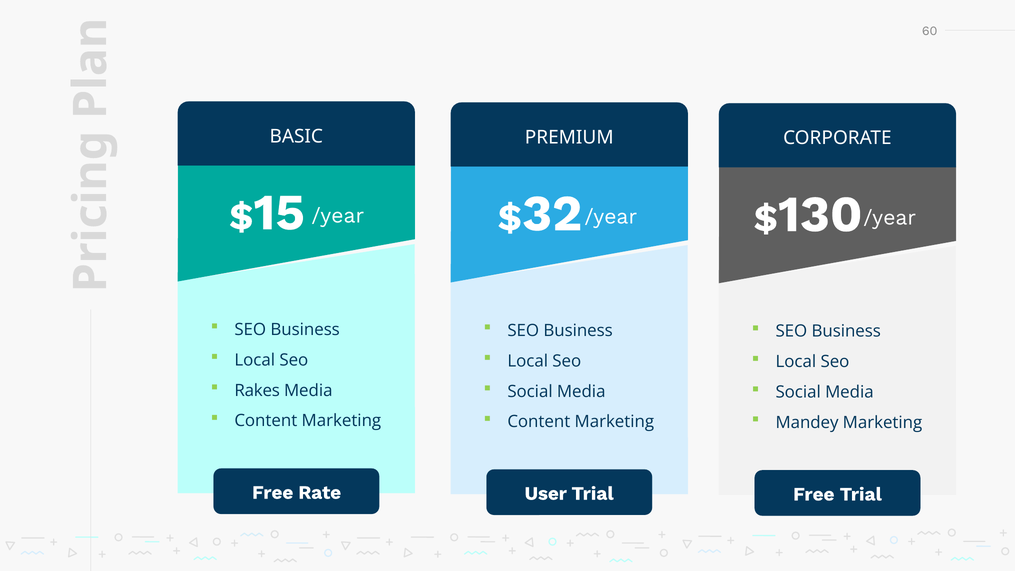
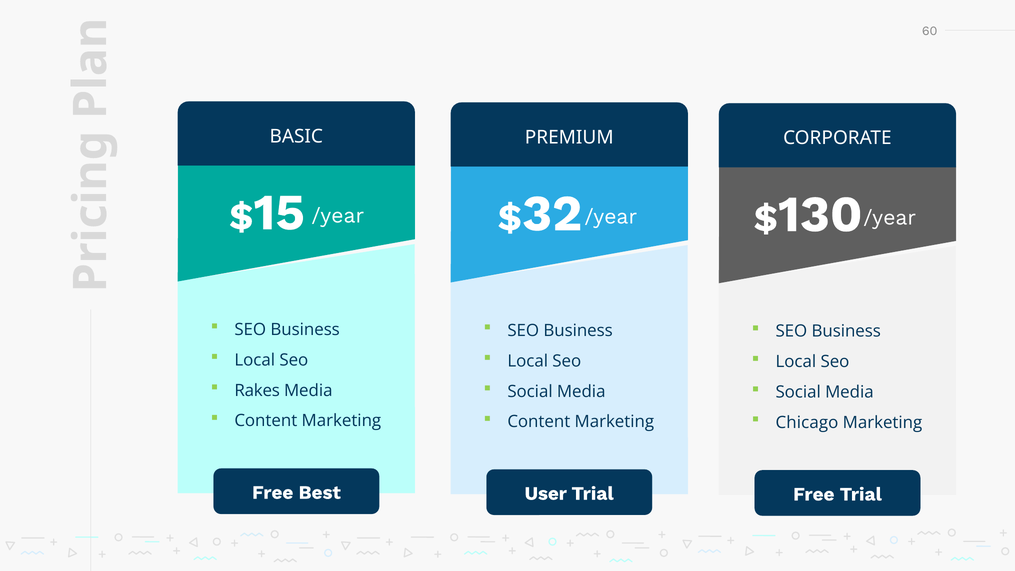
Mandey: Mandey -> Chicago (807, 423)
Rate: Rate -> Best (320, 492)
